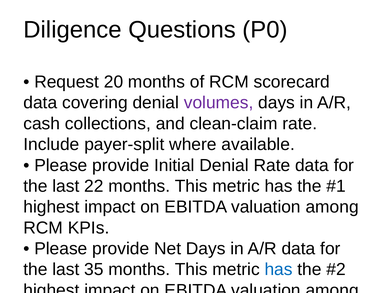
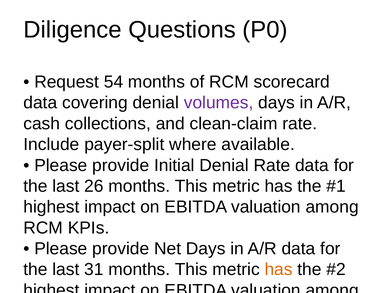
20: 20 -> 54 (114, 82)
22: 22 -> 26 (94, 186)
35: 35 -> 31 (94, 270)
has colour: blue -> orange (279, 270)
